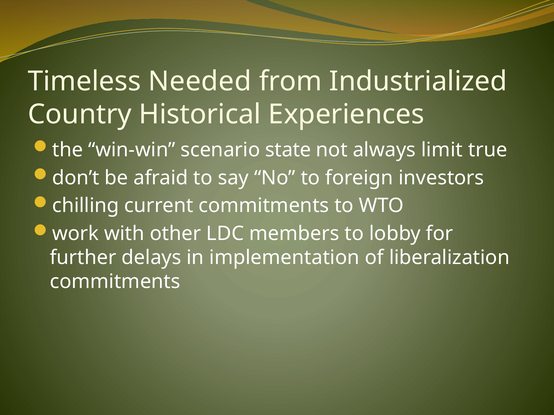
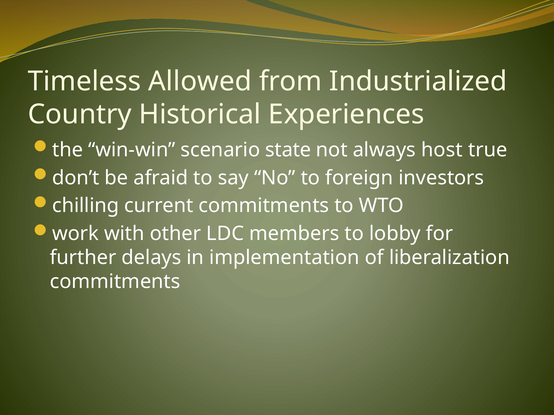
Needed: Needed -> Allowed (200, 81)
limit: limit -> host (442, 150)
